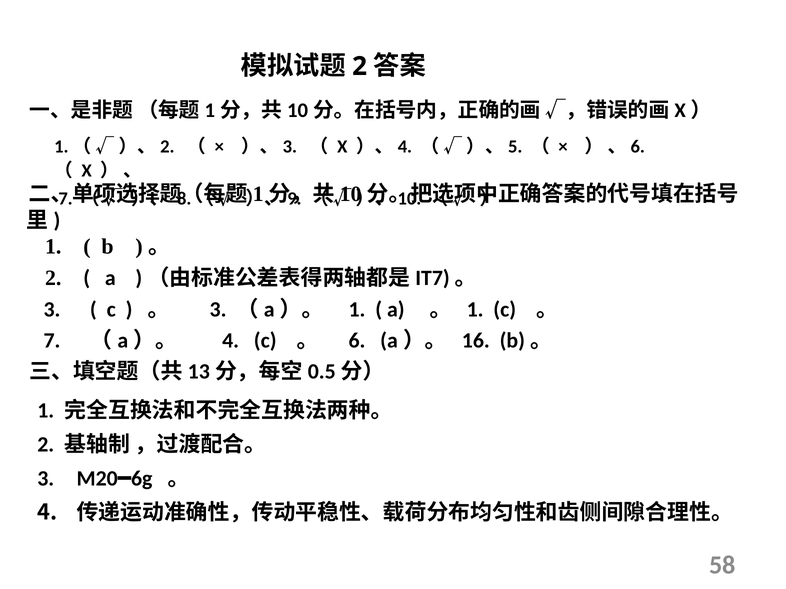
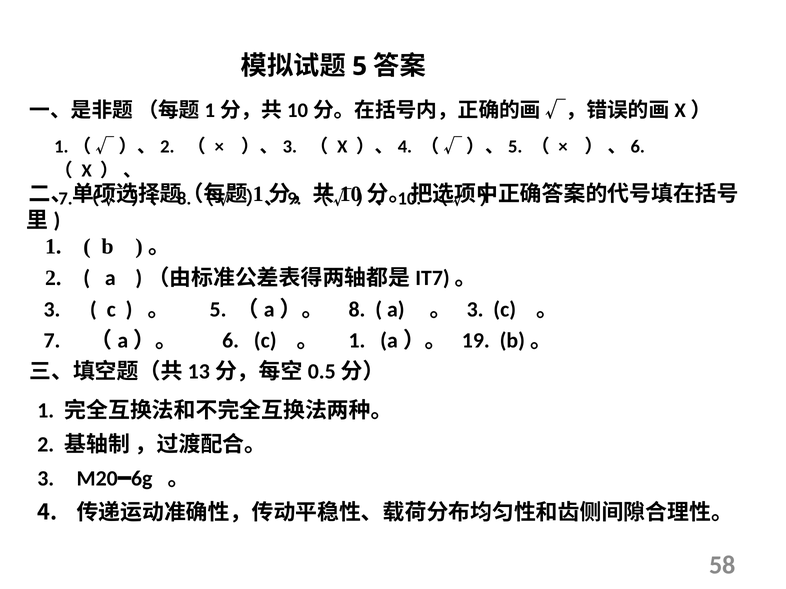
2: 2 -> 5 (360, 66)
3: 3 -> 5 (218, 310)
（a）。 1: 1 -> 8 (357, 310)
1: 1 -> 3 (475, 310)
（a）。 4: 4 -> 6 (231, 341)
6: 6 -> 1 (357, 341)
16: 16 -> 19 (476, 341)
